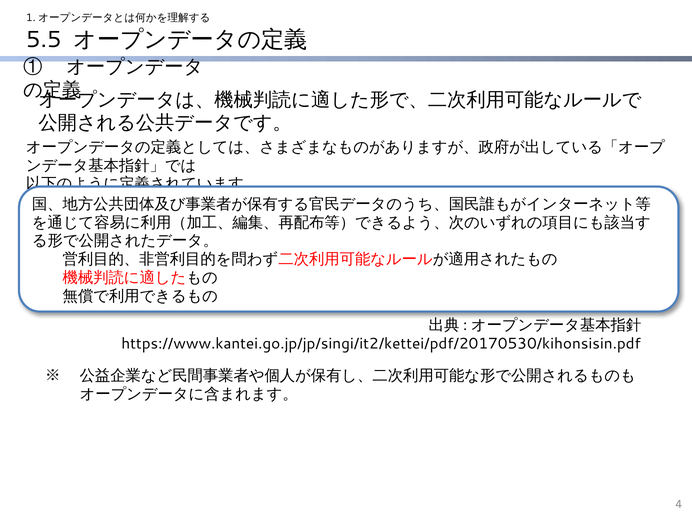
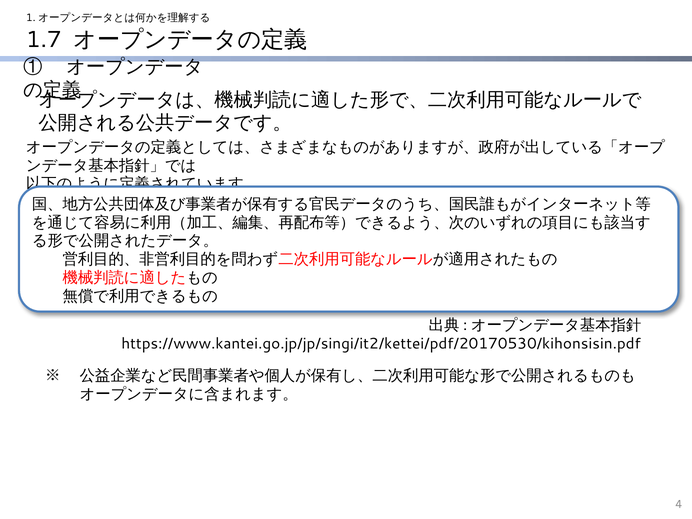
5.5: 5.5 -> 1.7 (44, 40)
